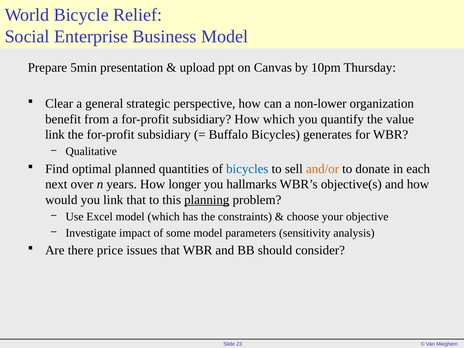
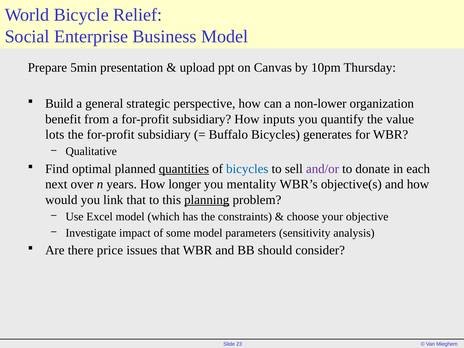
Clear: Clear -> Build (59, 104)
How which: which -> inputs (279, 119)
link: link -> lots (55, 135)
quantities underline: none -> present (184, 169)
and/or colour: orange -> purple (323, 169)
hallmarks: hallmarks -> mentality (251, 184)
